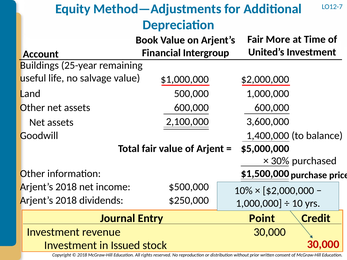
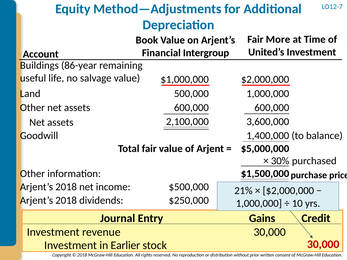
25-year: 25-year -> 86-year (79, 65)
10%: 10% -> 21% (243, 191)
Point: Point -> Gains (262, 219)
Issued: Issued -> Earlier (125, 245)
